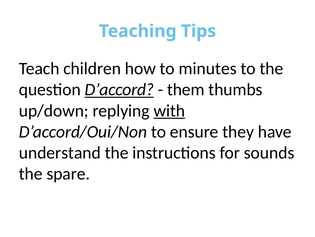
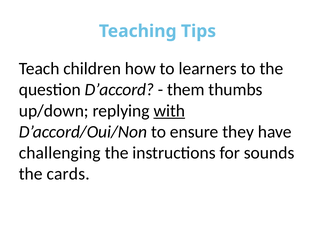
minutes: minutes -> learners (208, 68)
D’accord underline: present -> none (119, 89)
understand: understand -> challenging (60, 152)
spare: spare -> cards (68, 173)
